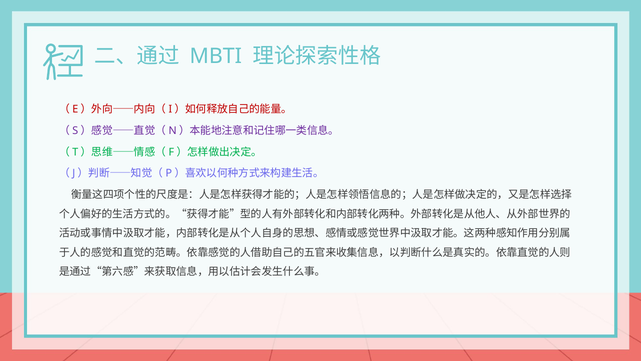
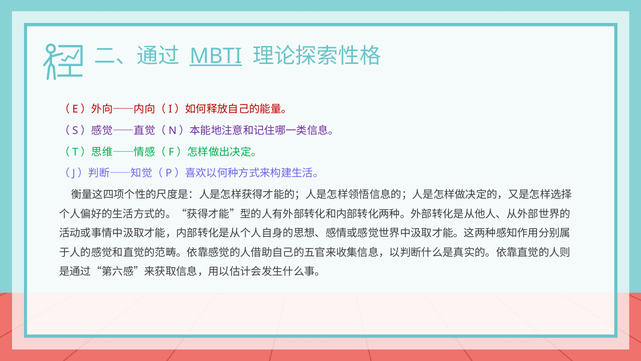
MBTI underline: none -> present (216, 56)
